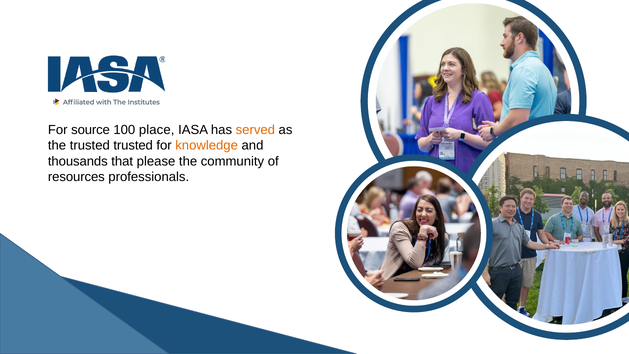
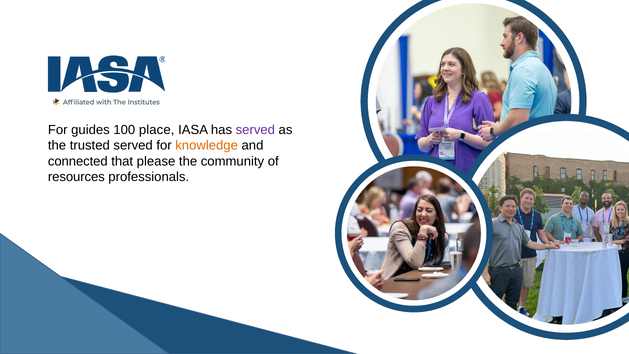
source: source -> guides (90, 130)
served colour: orange -> purple (255, 130)
trusted trusted: trusted -> served (133, 146)
thousands: thousands -> connected (78, 161)
